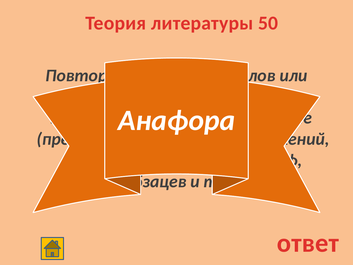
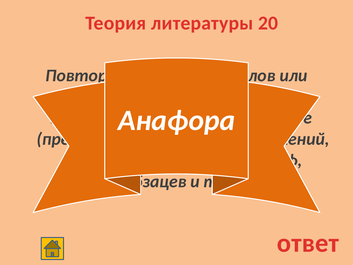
50: 50 -> 20 (268, 23)
